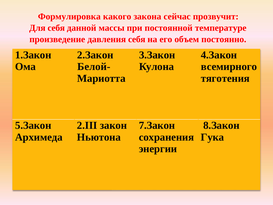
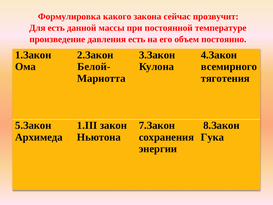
Для себя: себя -> есть (56, 28)
давления себя: себя -> есть (137, 39)
2.III: 2.III -> 1.III (87, 125)
